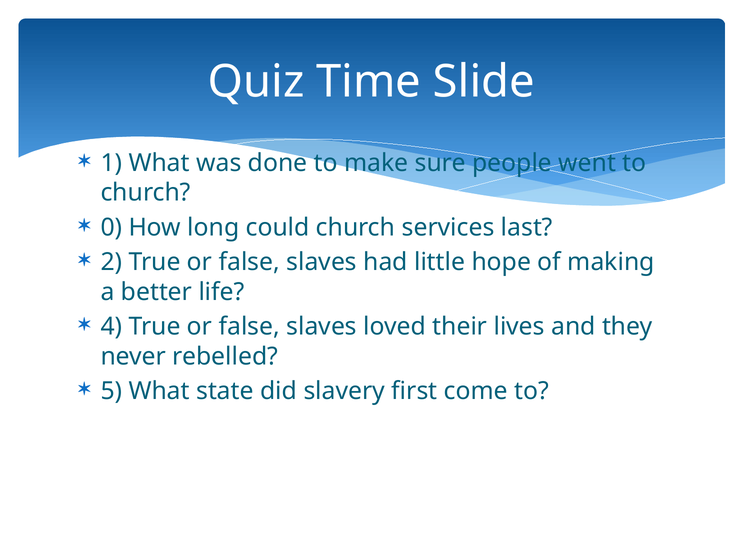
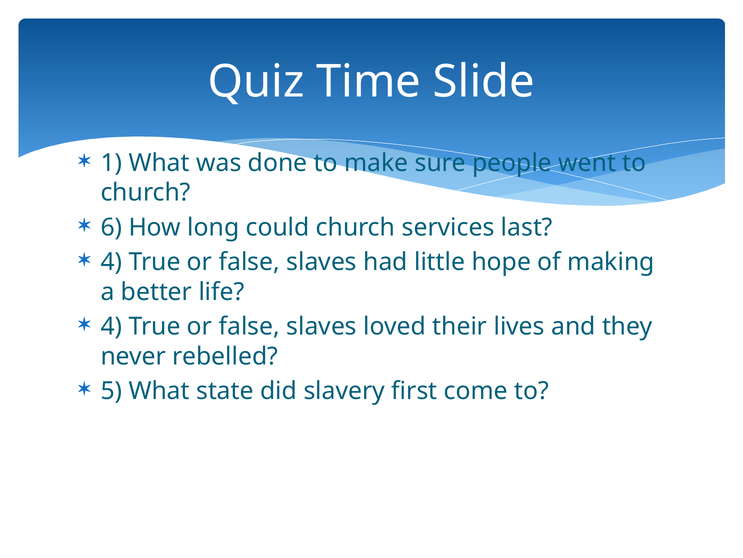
0: 0 -> 6 (111, 227)
2: 2 -> 4 (111, 262)
